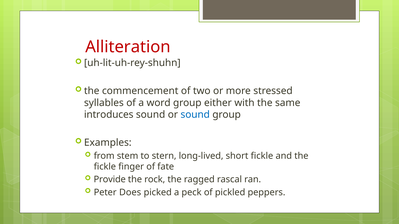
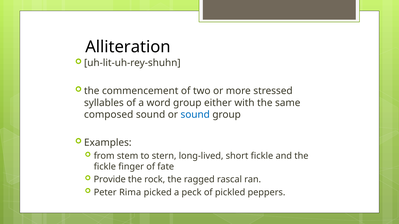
Alliteration colour: red -> black (128, 47)
introduces: introduces -> composed (109, 115)
Does: Does -> Rima (130, 193)
